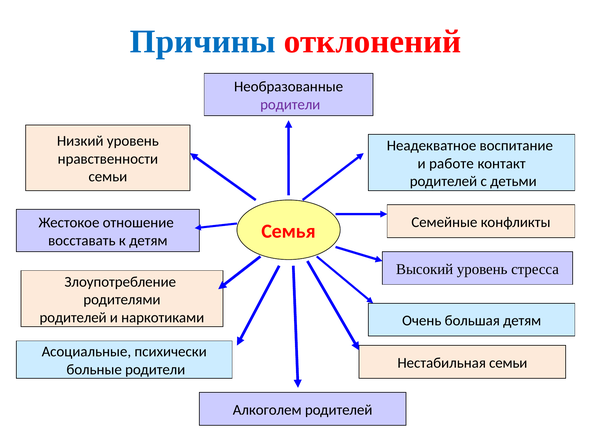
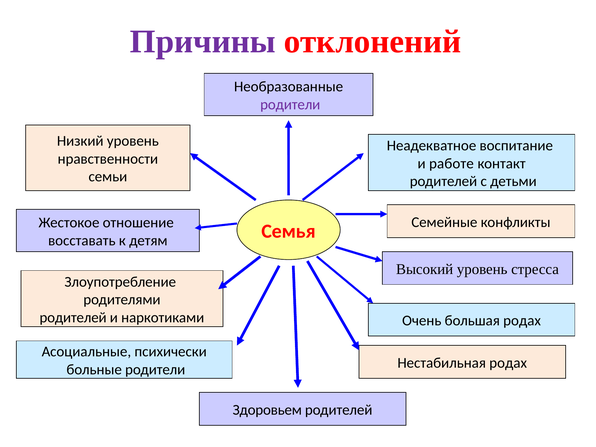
Причины colour: blue -> purple (203, 41)
большая детям: детям -> родах (522, 321)
Нестабильная семьи: семьи -> родах (508, 363)
Алкоголем: Алкоголем -> Здоровьем (267, 410)
